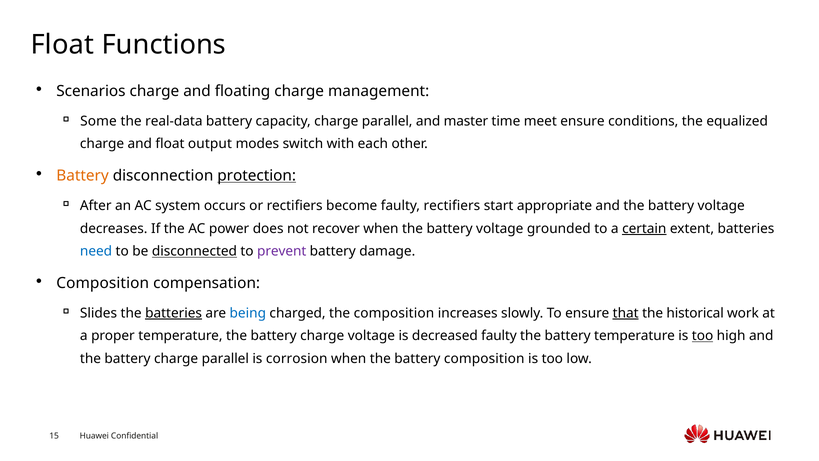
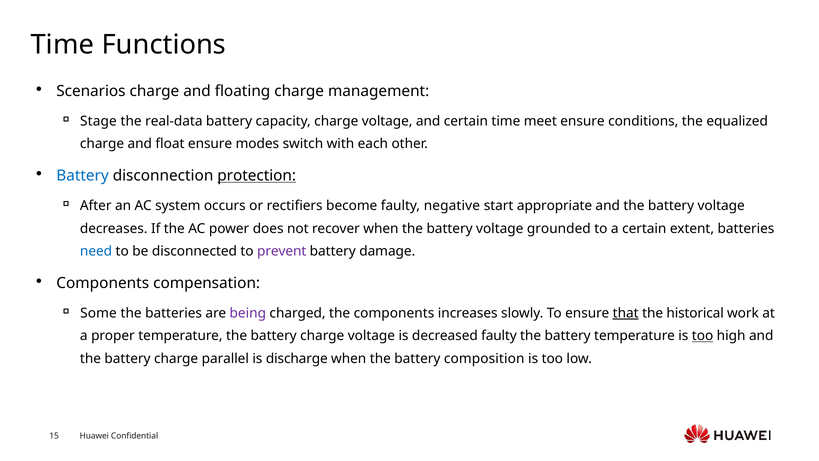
Float: Float -> Time (62, 45)
Some: Some -> Stage (98, 121)
capacity charge parallel: parallel -> voltage (387, 121)
and master: master -> certain (466, 121)
float output: output -> ensure (210, 144)
Battery colour: orange -> blue (83, 176)
faulty rectifiers: rectifiers -> negative (452, 205)
certain underline: present -> none (644, 228)
disconnected underline: present -> none (194, 251)
Composition: Composition -> Components (103, 283)
Slides: Slides -> Some (98, 313)
batteries underline: present -> none (174, 313)
being colour: blue -> purple (248, 313)
the composition: composition -> components (394, 313)
corrosion: corrosion -> discharge (297, 359)
